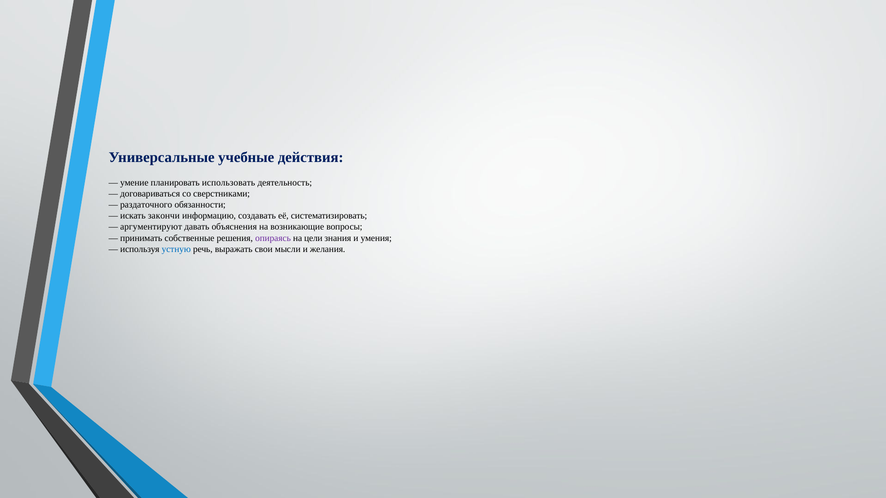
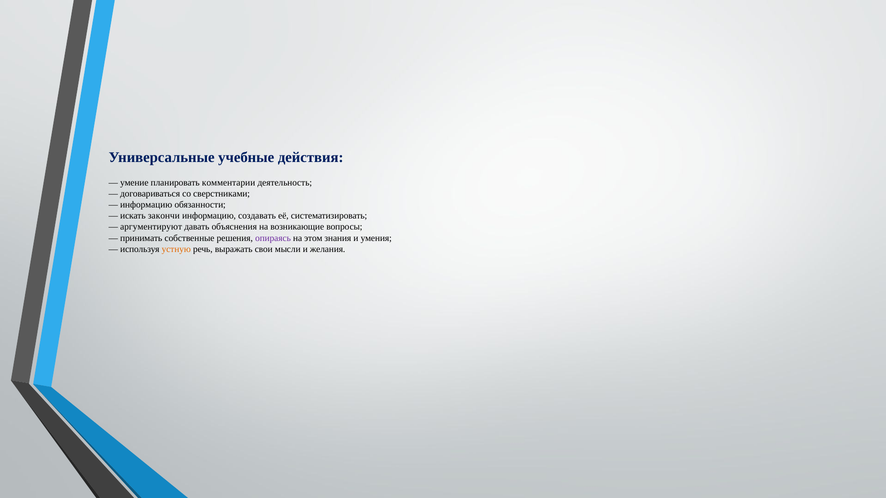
использовать: использовать -> комментарии (229, 183)
раздаточного: раздаточного -> информацию (146, 205)
цели: цели -> этом (313, 238)
устную colour: blue -> orange (176, 249)
